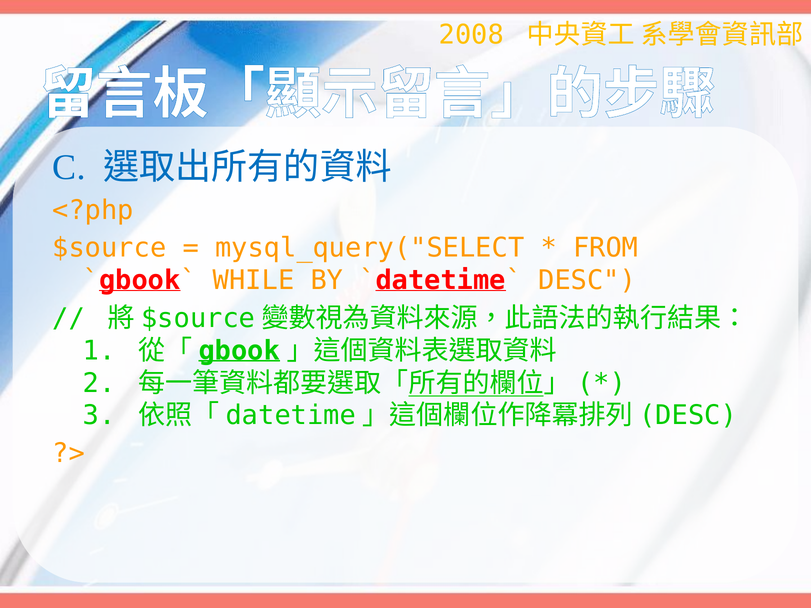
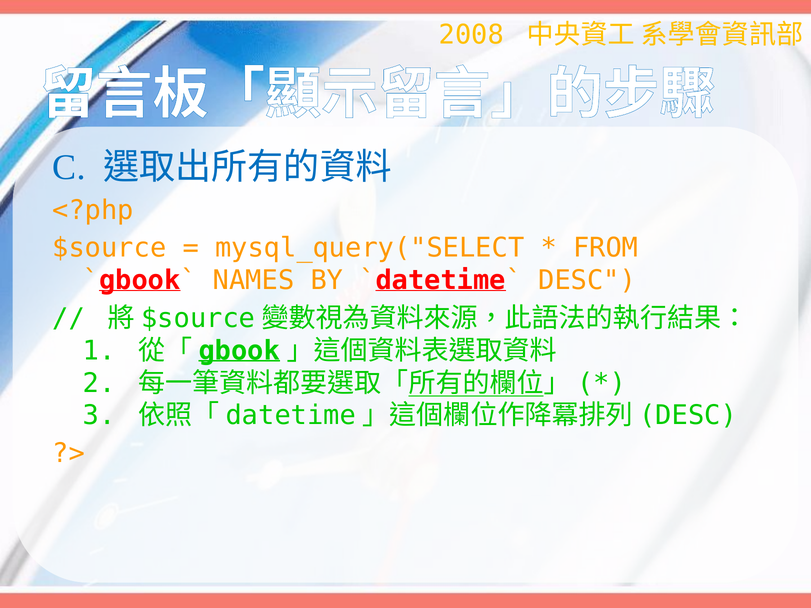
WHILE: WHILE -> NAMES (254, 281)
